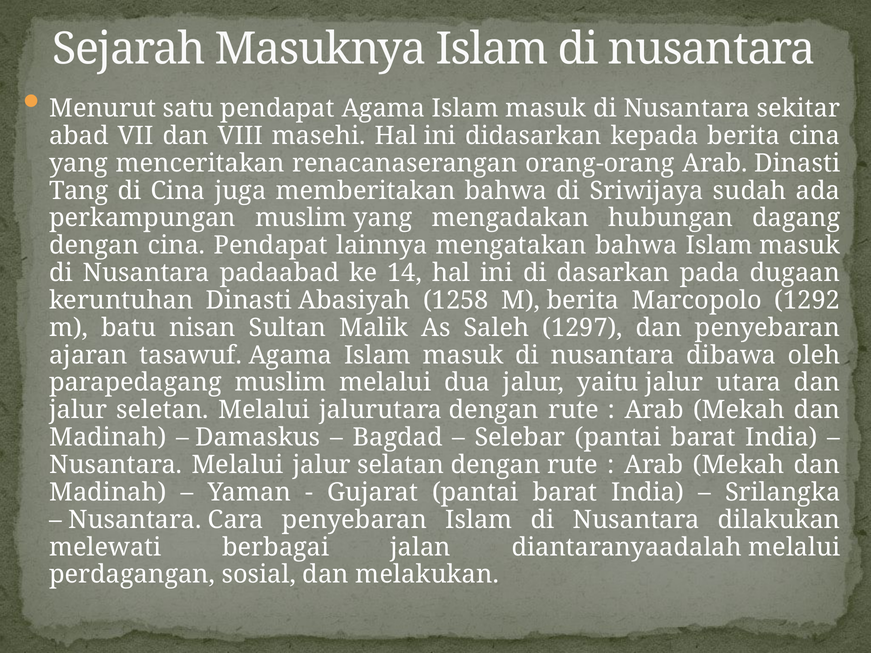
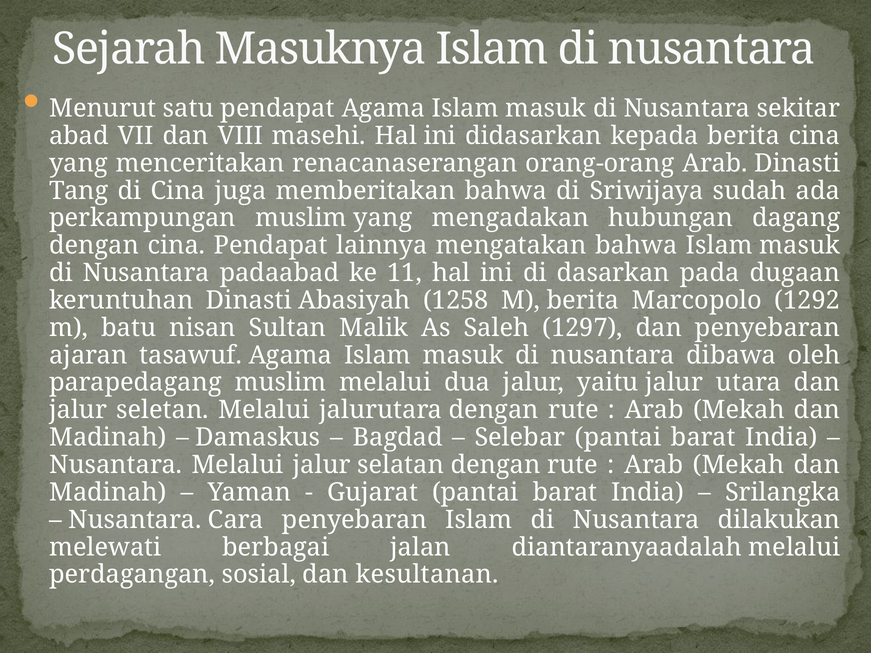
14: 14 -> 11 (405, 273)
melakukan: melakukan -> kesultanan (427, 575)
